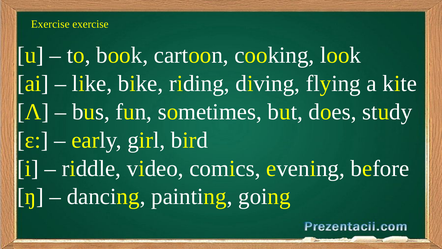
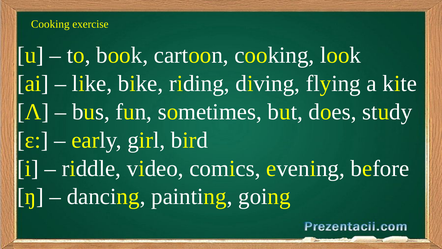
Exercise: Exercise -> Cooking (50, 24)
